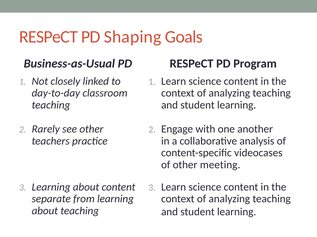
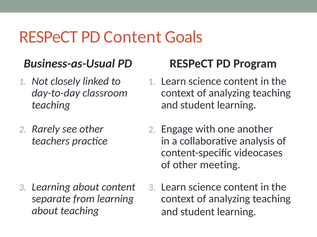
PD Shaping: Shaping -> Content (133, 37)
